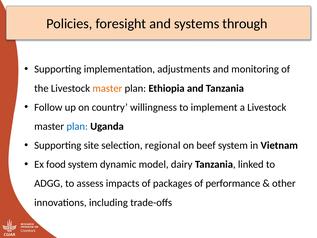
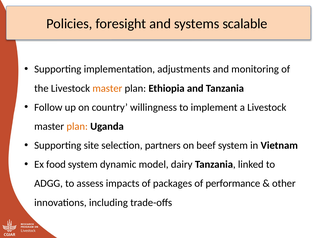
through: through -> scalable (245, 24)
plan colour: blue -> orange (77, 126)
regional: regional -> partners (163, 145)
